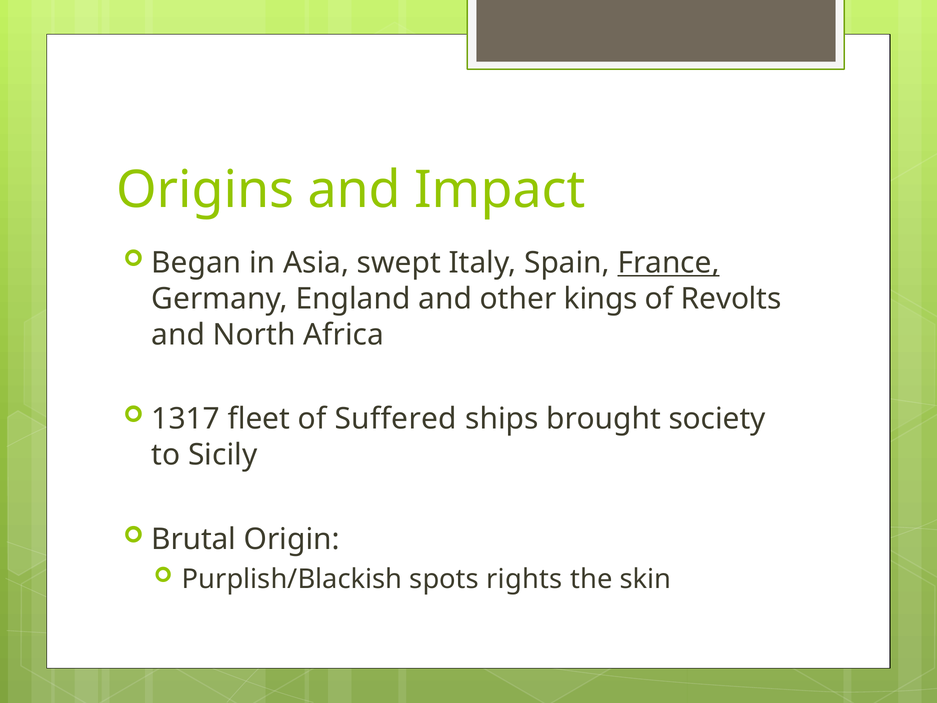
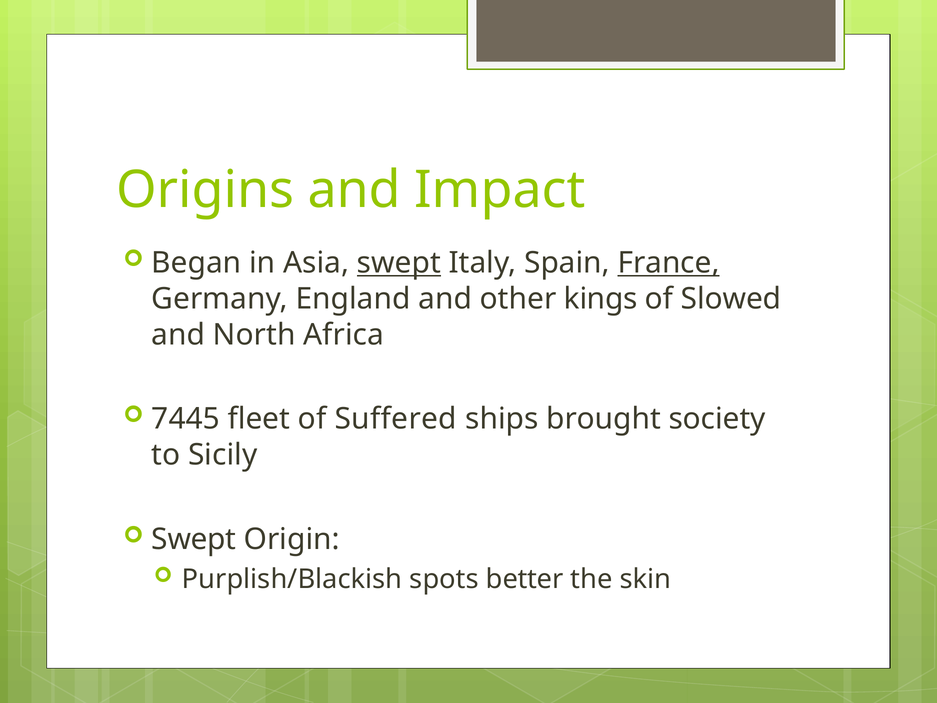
swept underline: none -> present (399, 263)
Revolts: Revolts -> Slowed (731, 299)
1317: 1317 -> 7445 (186, 419)
Brutal: Brutal -> Swept (194, 539)
rights: rights -> better (525, 579)
